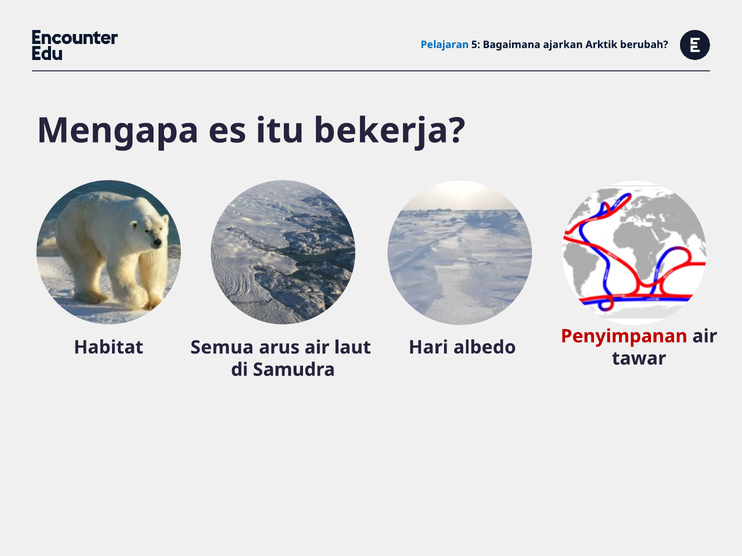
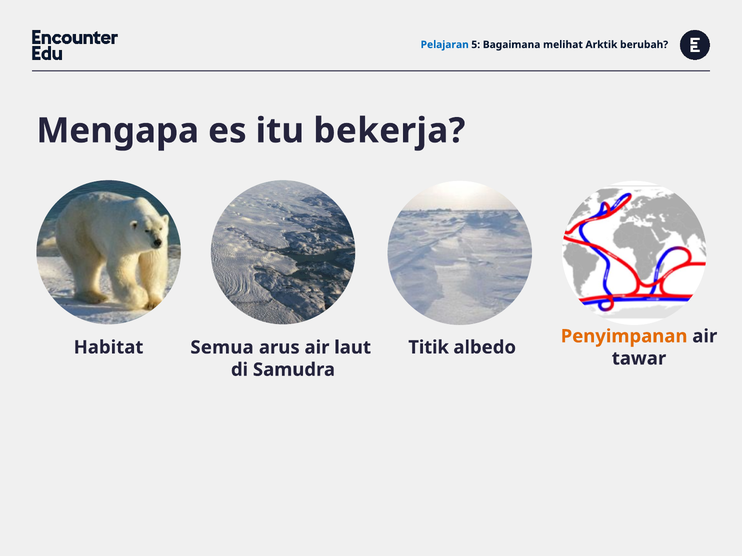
ajarkan: ajarkan -> melihat (563, 45)
Penyimpanan colour: red -> orange (624, 337)
Hari: Hari -> Titik (429, 348)
